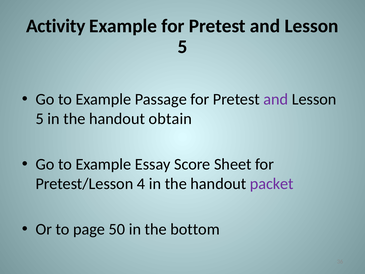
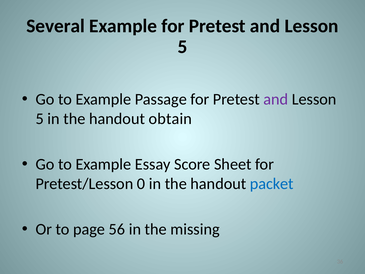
Activity: Activity -> Several (56, 26)
4: 4 -> 0 (141, 184)
packet colour: purple -> blue (272, 184)
50: 50 -> 56 (117, 229)
bottom: bottom -> missing (195, 229)
